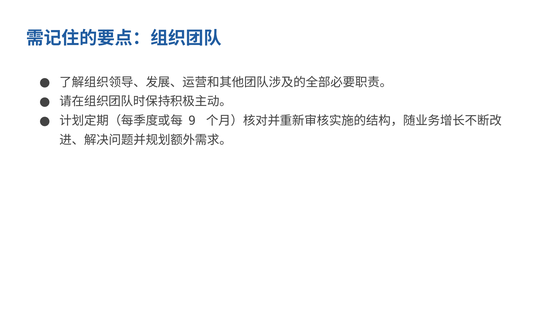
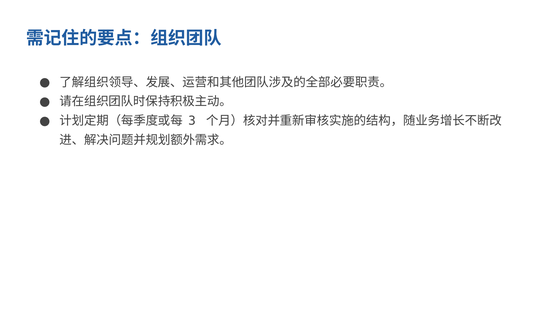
9: 9 -> 3 (192, 121)
